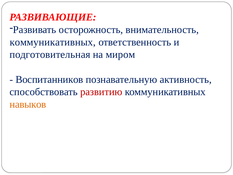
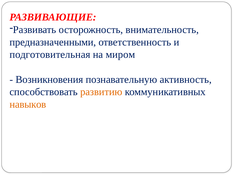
коммуникативных: коммуникативных -> предназначенными (53, 42)
Воспитанников: Воспитанников -> Возникновения (49, 79)
развитию colour: red -> orange (101, 92)
